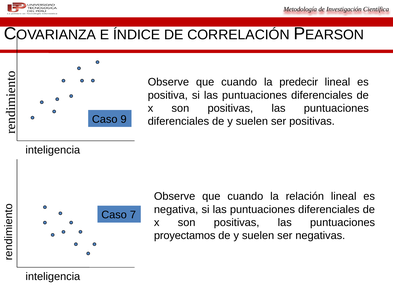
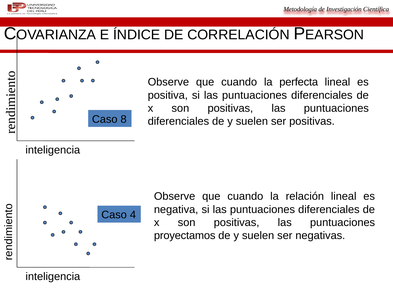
predecir: predecir -> perfecta (299, 82)
9: 9 -> 8 (124, 120)
7: 7 -> 4 (133, 215)
